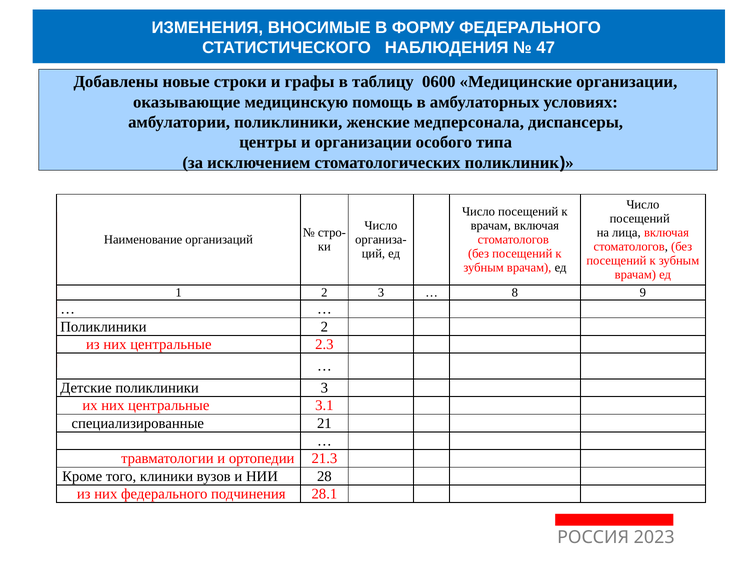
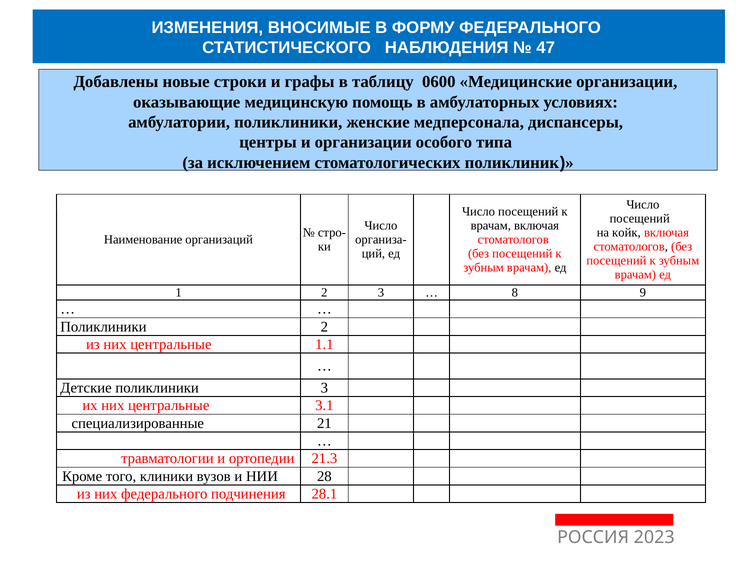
лица: лица -> койк (626, 233)
2.3: 2.3 -> 1.1 (324, 344)
